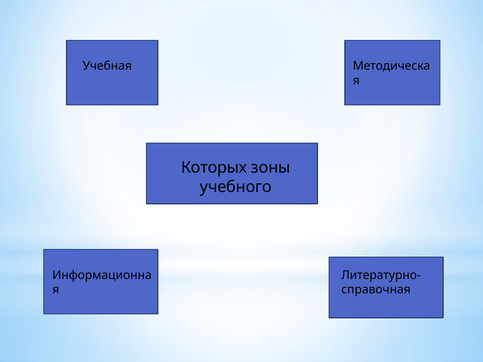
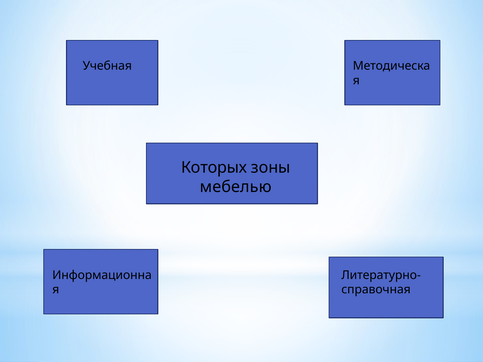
учебного: учебного -> мебелью (236, 187)
